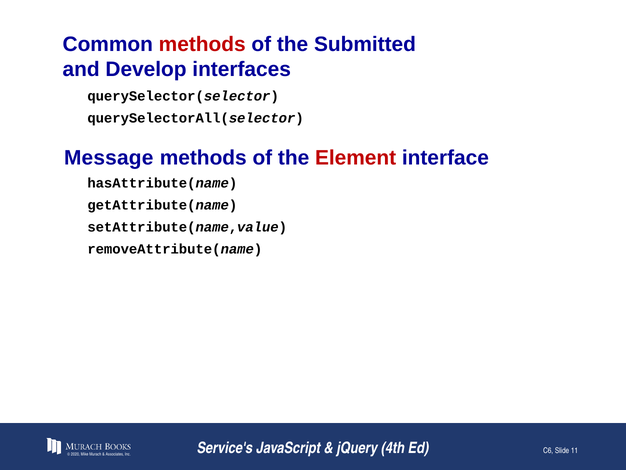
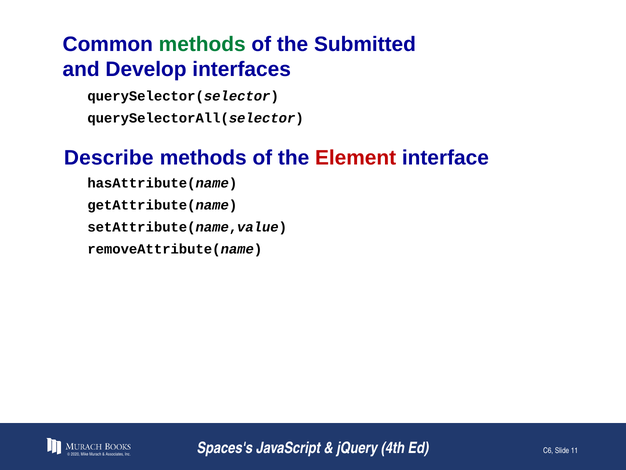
methods colour: red -> green (202, 44)
Message: Message -> Describe (109, 157)
Service's: Service's -> Spaces's (225, 448)
